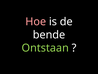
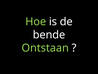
Hoe colour: pink -> light green (36, 22)
